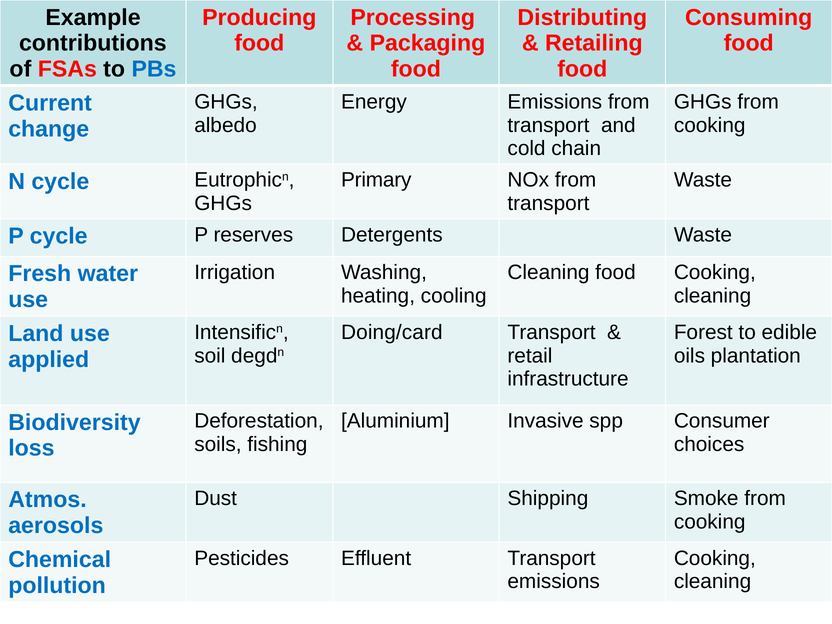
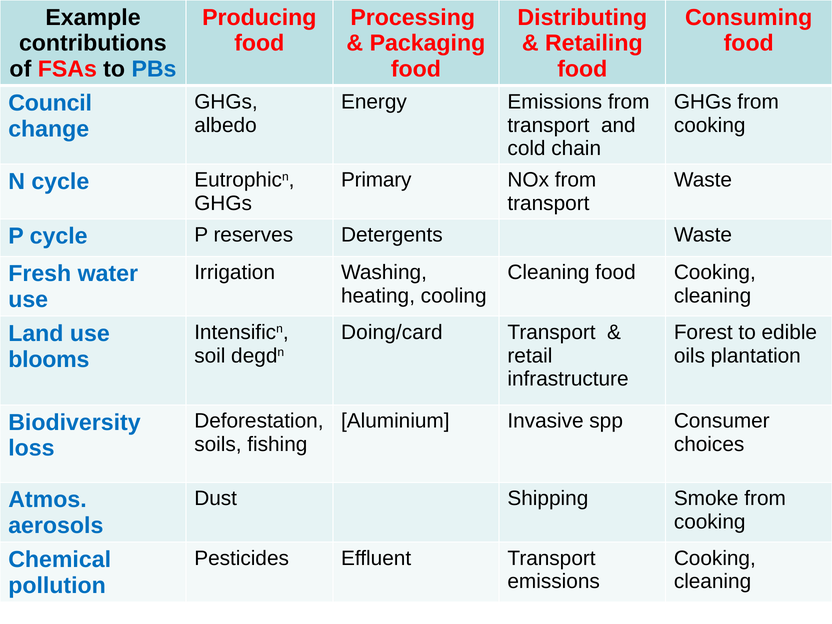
Current: Current -> Council (50, 103)
applied: applied -> blooms (49, 359)
